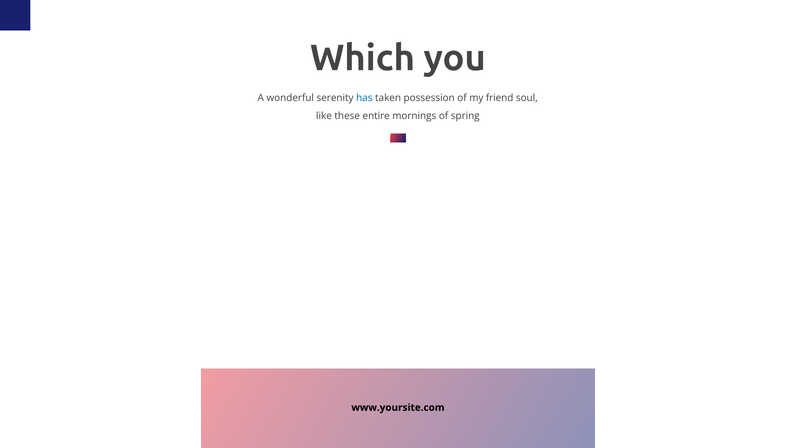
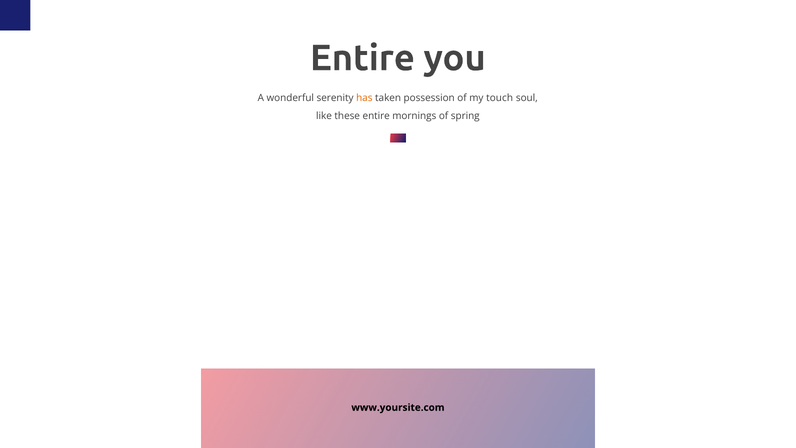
Which: Which -> Entire (362, 58)
has colour: blue -> orange (364, 98)
friend: friend -> touch (500, 98)
